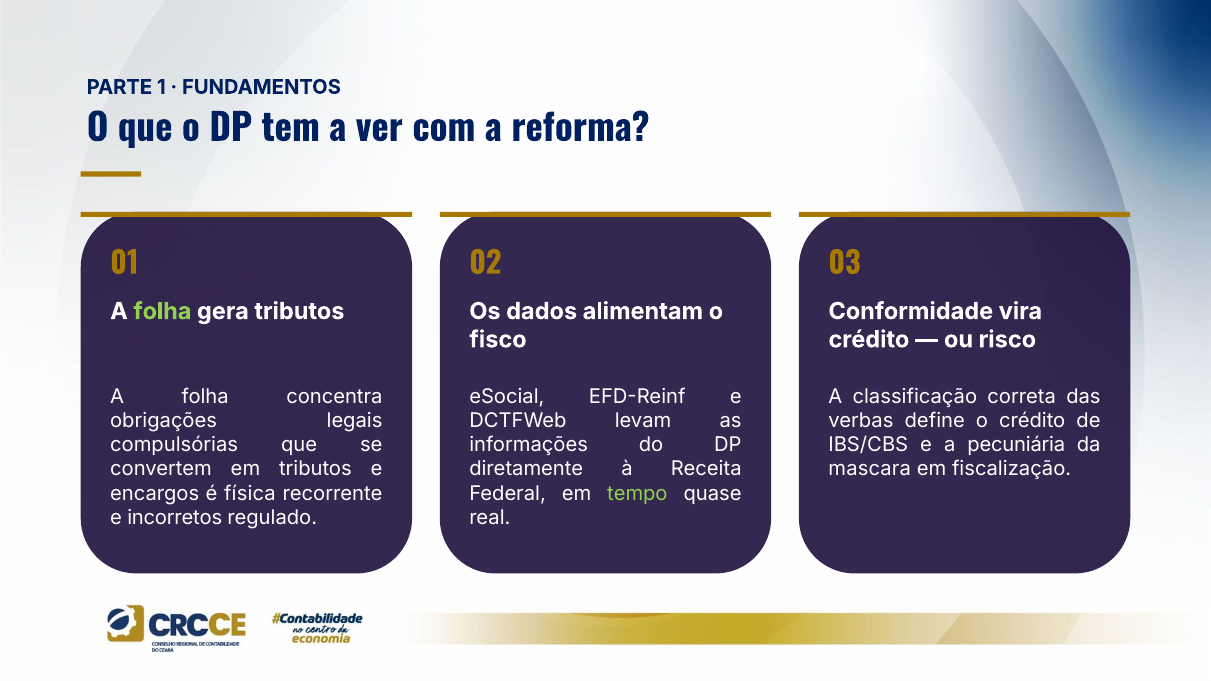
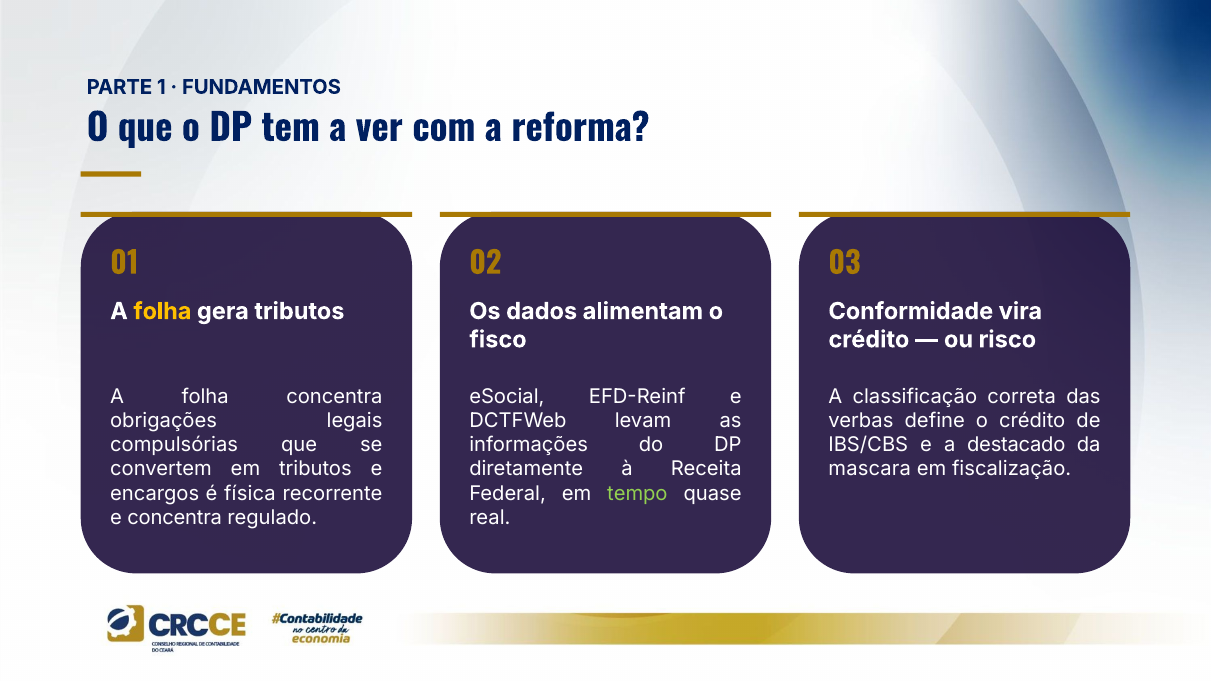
folha colour: light green -> yellow (162, 311)
pecuniária: pecuniária -> destacado (1016, 445)
e incorretos: incorretos -> concentra (175, 518)
